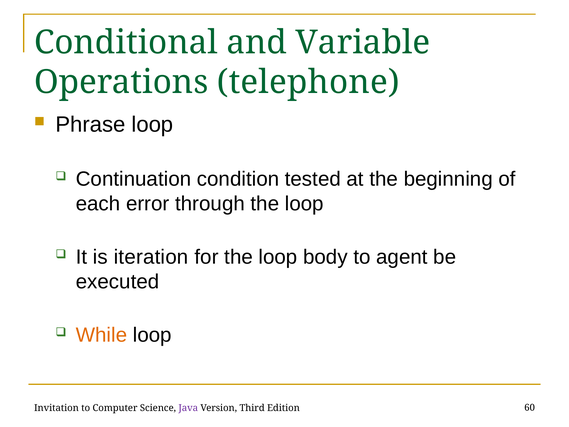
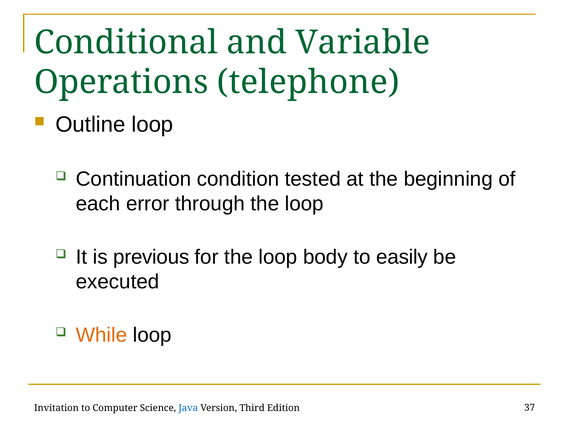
Phrase: Phrase -> Outline (90, 125)
iteration: iteration -> previous (151, 257)
agent: agent -> easily (402, 257)
Java colour: purple -> blue (188, 408)
60: 60 -> 37 (530, 408)
